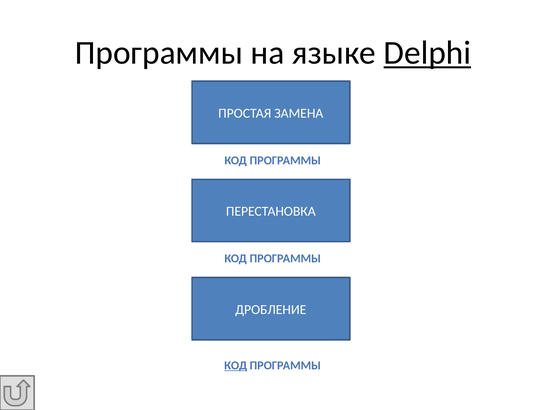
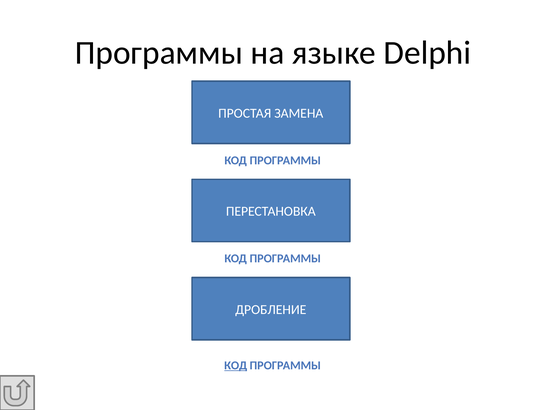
Delphi underline: present -> none (427, 53)
